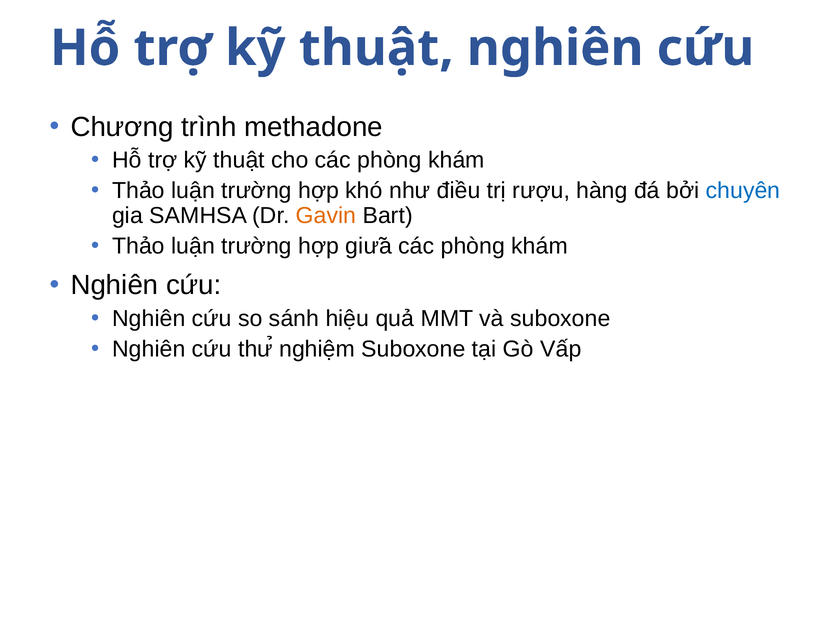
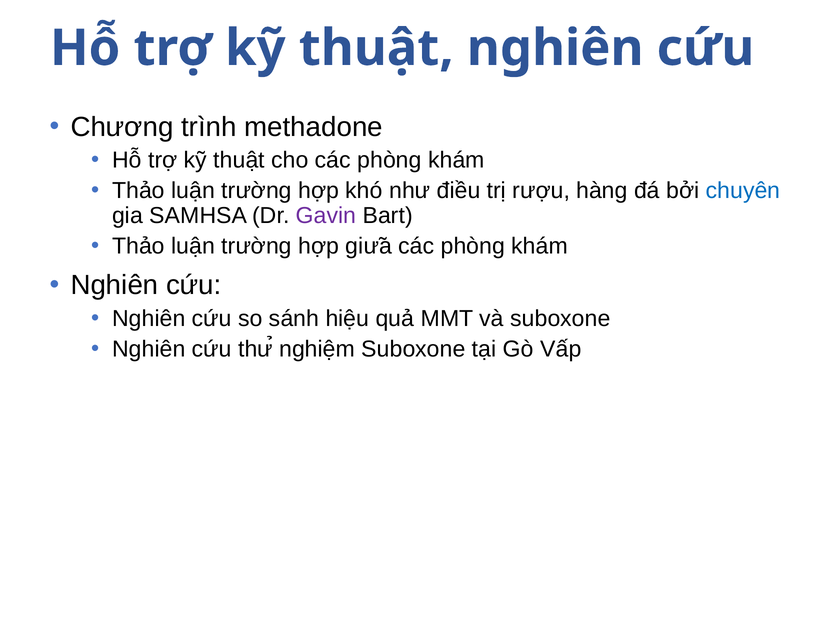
Gavin colour: orange -> purple (326, 216)
